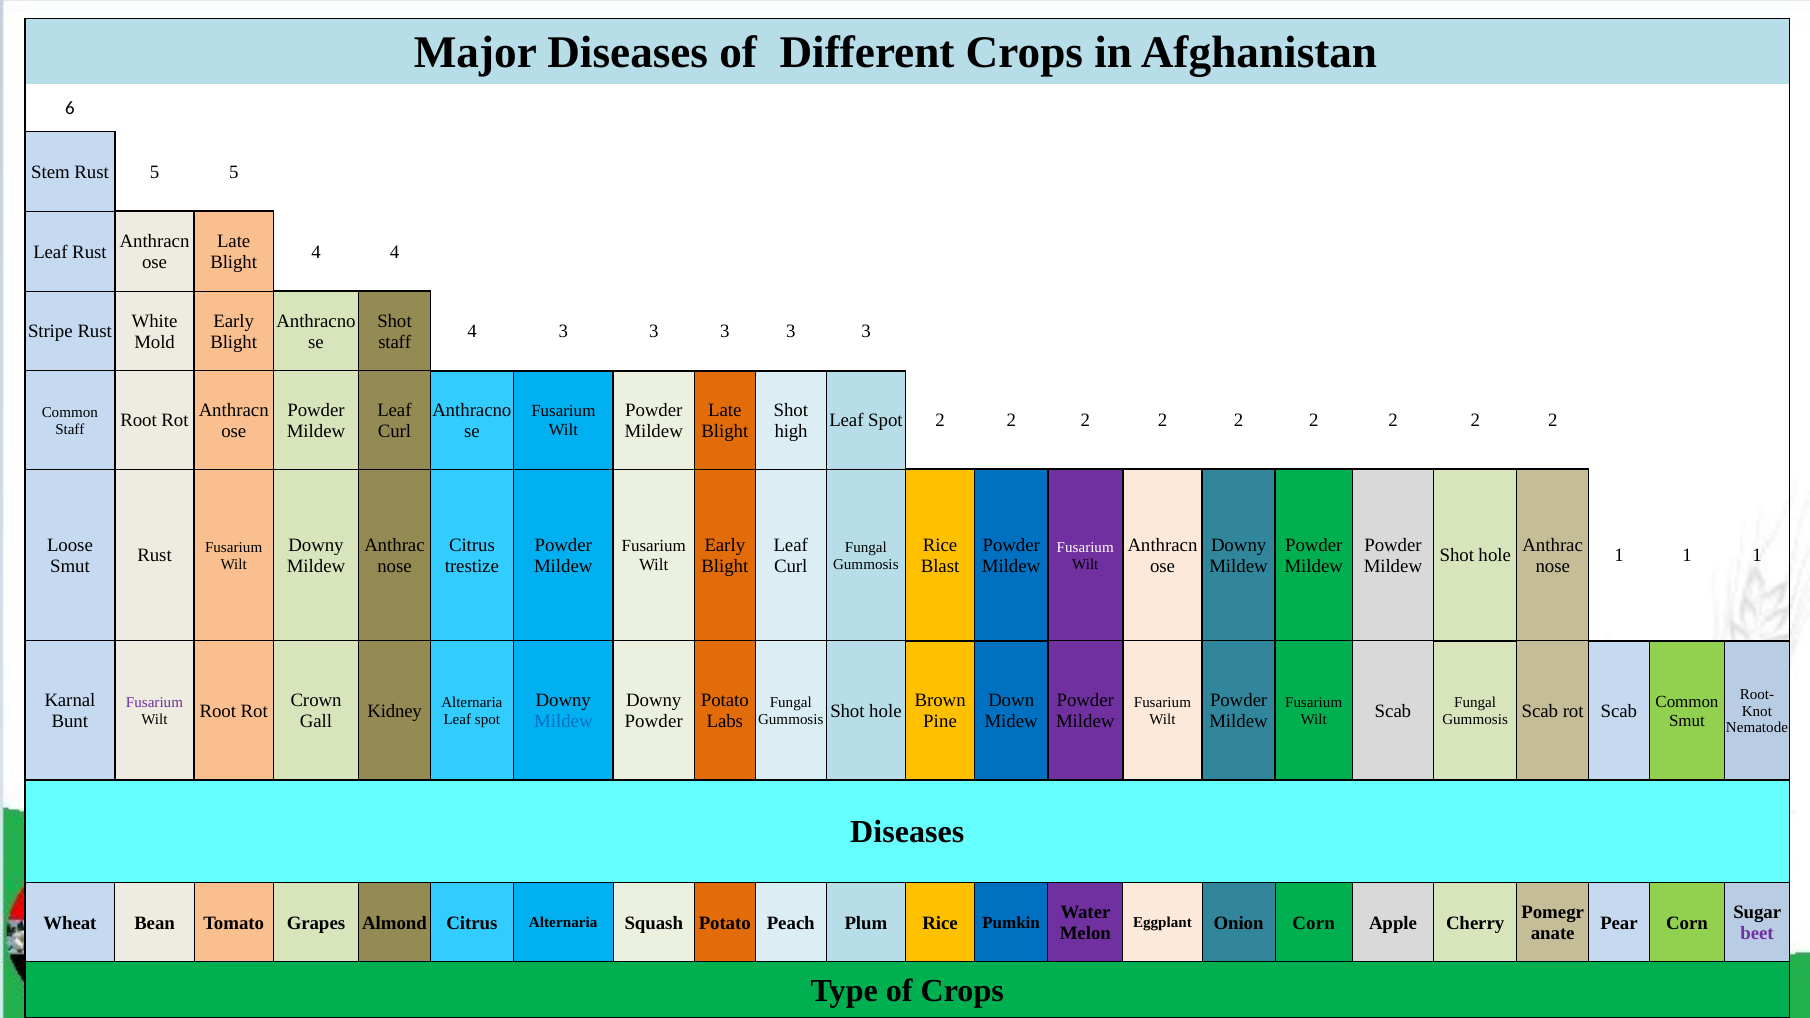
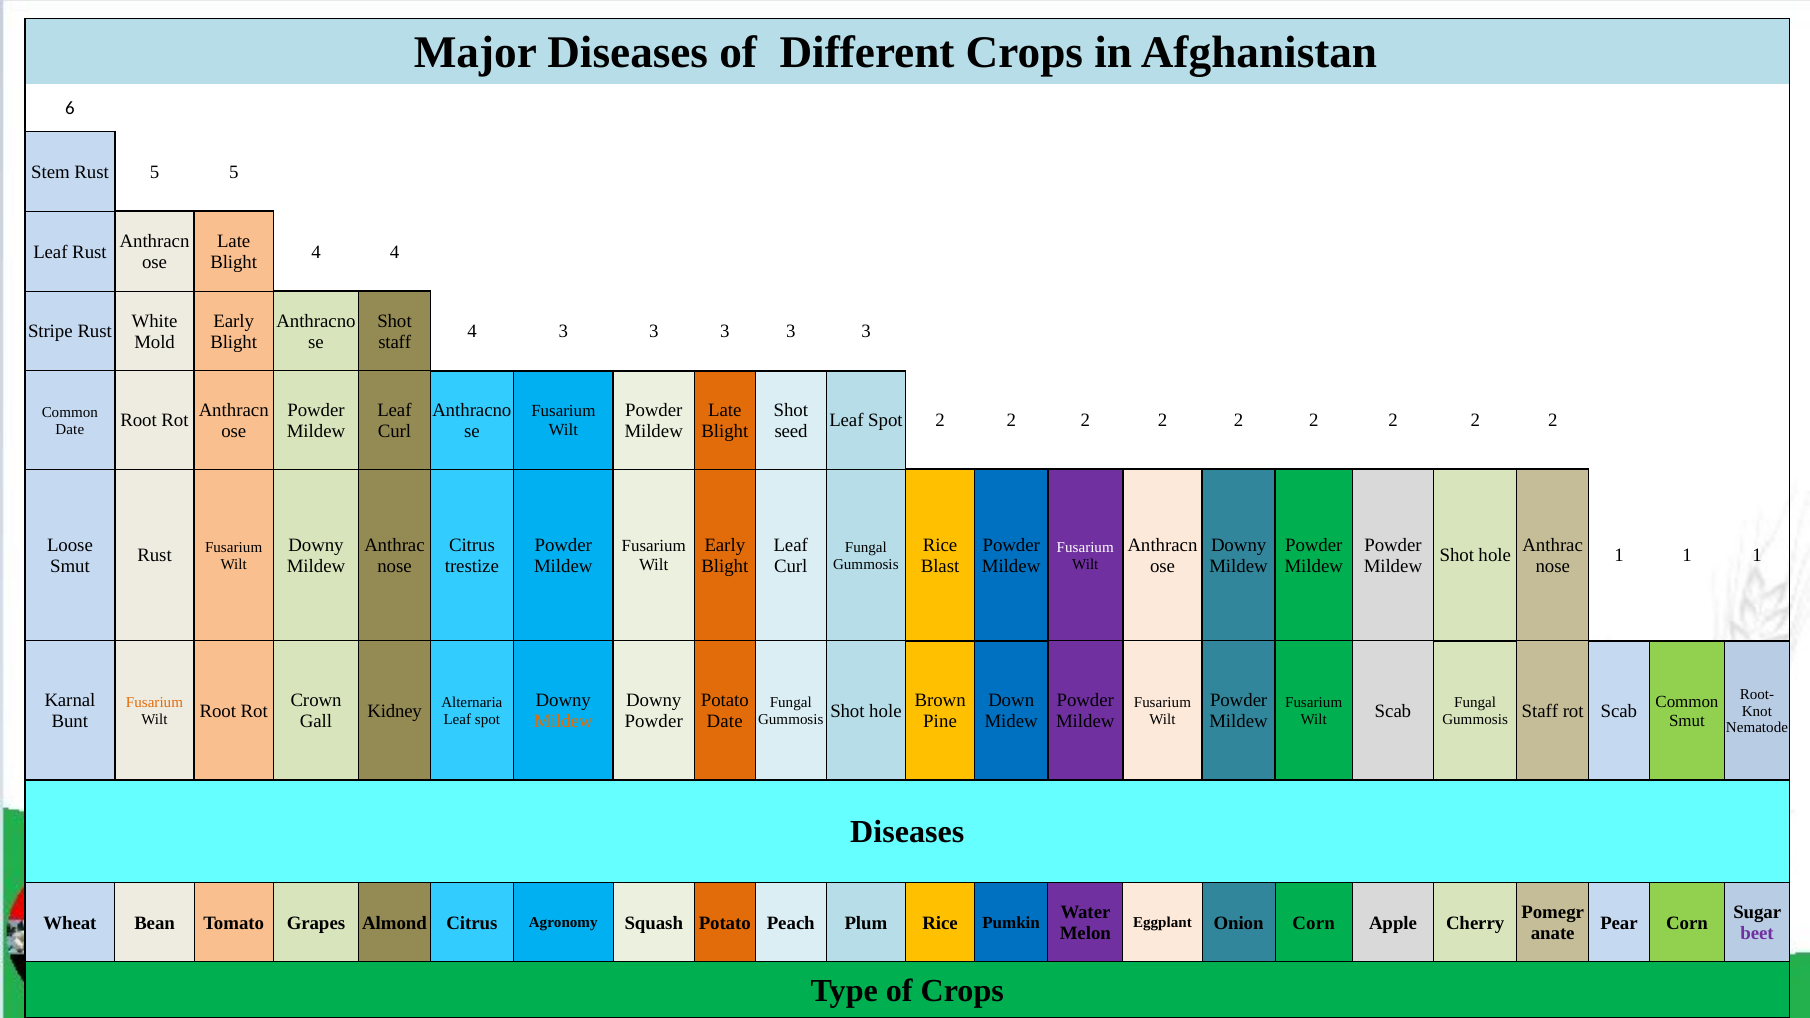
Staff: Staff -> Date (70, 429)
high: high -> seed (791, 431)
Fusarium colour: purple -> orange (154, 703)
Gummosis Scab: Scab -> Staff (1540, 711)
Mildew colour: blue -> orange (563, 722)
Labs: Labs -> Date (725, 722)
Citrus Alternaria: Alternaria -> Agronomy (563, 923)
